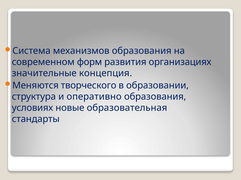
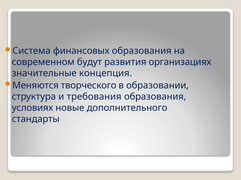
механизмов: механизмов -> финансовых (81, 51)
форм: форм -> будут (89, 62)
оперативно: оперативно -> требования (94, 97)
образовательная: образовательная -> дополнительного (127, 108)
